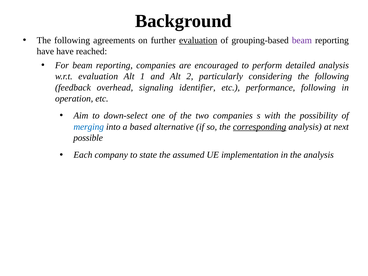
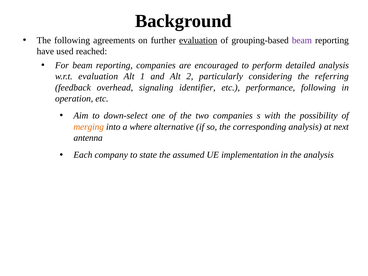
have have: have -> used (65, 51)
considering the following: following -> referring (332, 76)
merging colour: blue -> orange (89, 127)
based: based -> where (141, 127)
corresponding underline: present -> none (260, 127)
possible: possible -> antenna (88, 138)
